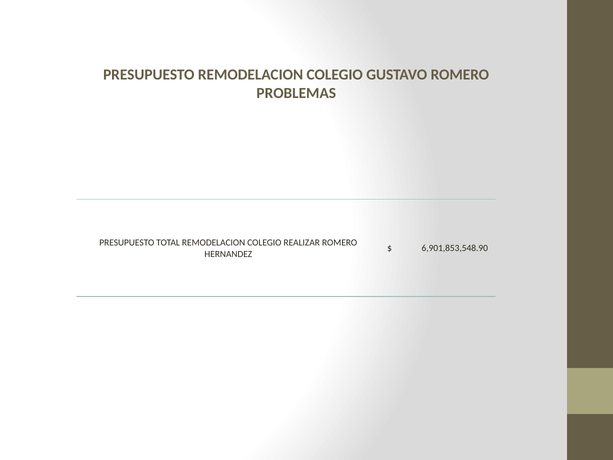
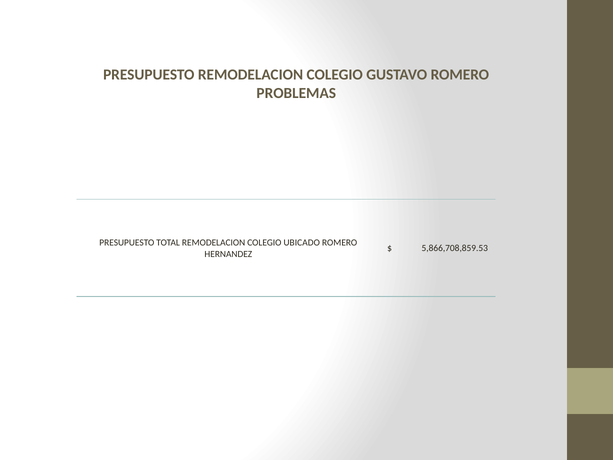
REALIZAR: REALIZAR -> UBICADO (302, 242)
6,901,853,548.90: 6,901,853,548.90 -> 5,866,708,859.53 (455, 248)
